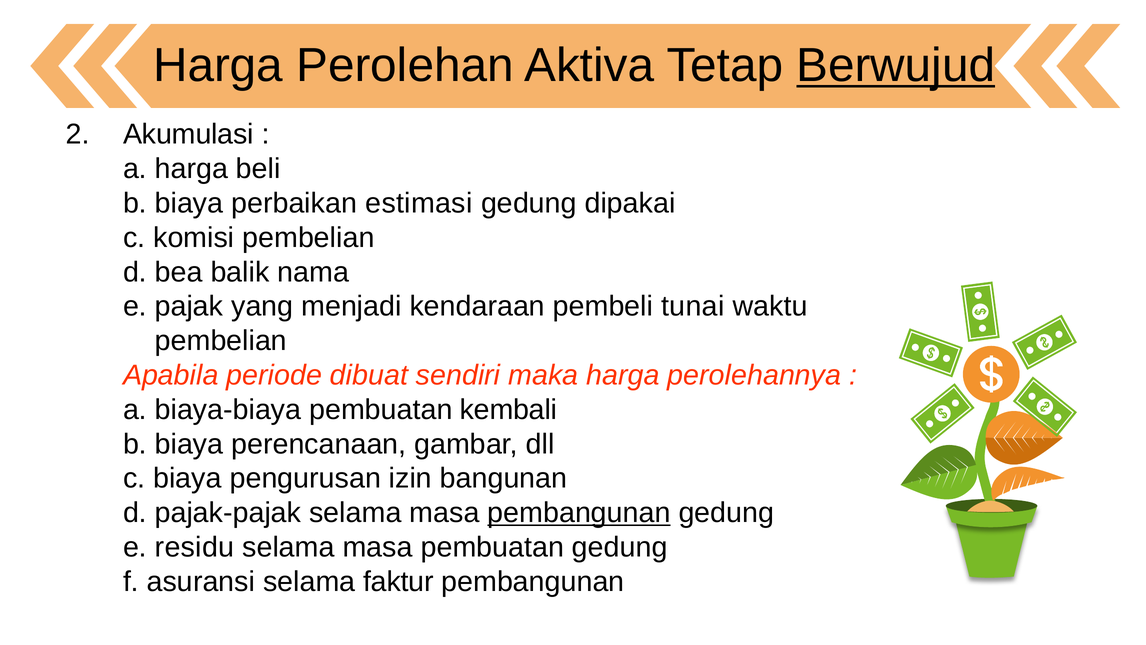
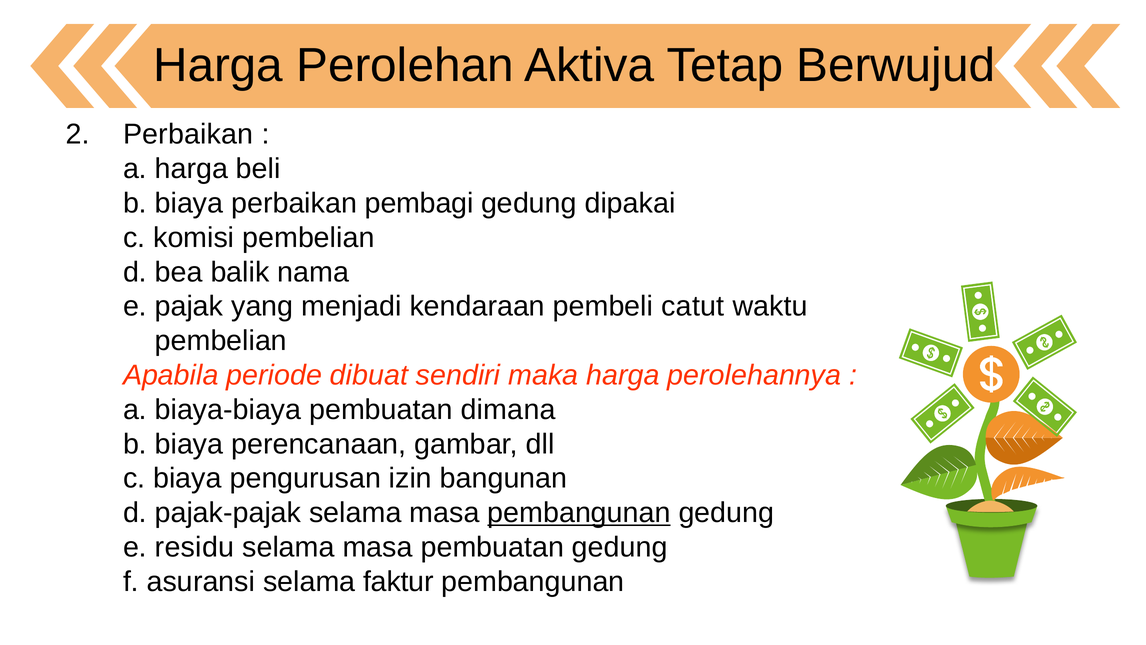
Berwujud underline: present -> none (896, 66)
Akumulasi: Akumulasi -> Perbaikan (188, 134)
estimasi: estimasi -> pembagi (419, 203)
tunai: tunai -> catut (693, 306)
kembali: kembali -> dimana (508, 409)
